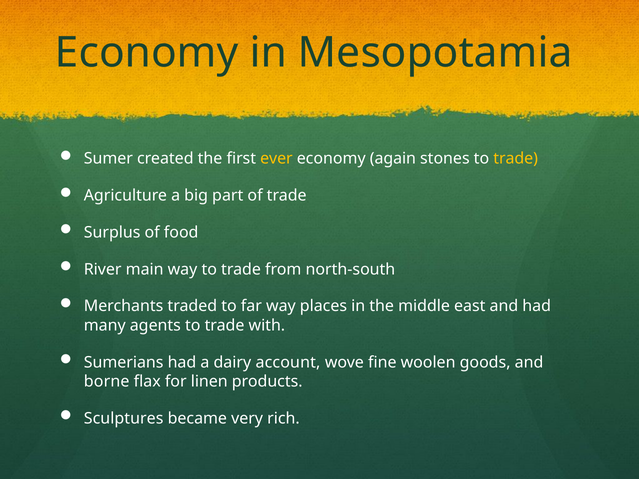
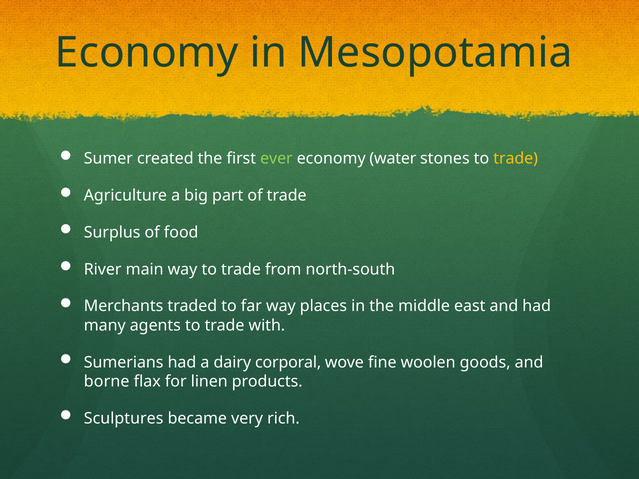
ever colour: yellow -> light green (276, 159)
again: again -> water (393, 159)
account: account -> corporal (288, 362)
